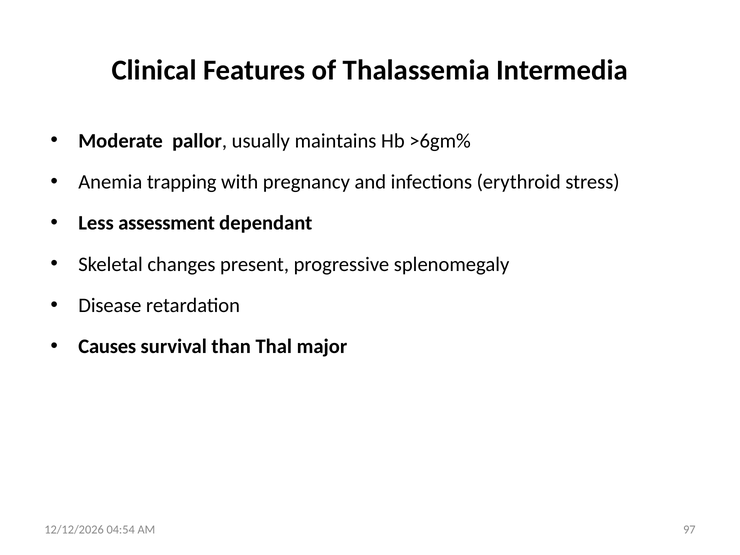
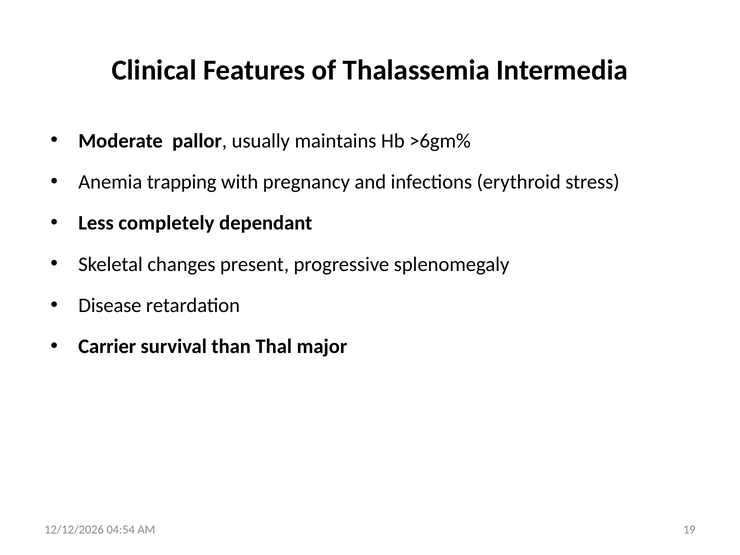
assessment: assessment -> completely (166, 223)
Causes: Causes -> Carrier (107, 347)
97: 97 -> 19 (689, 530)
